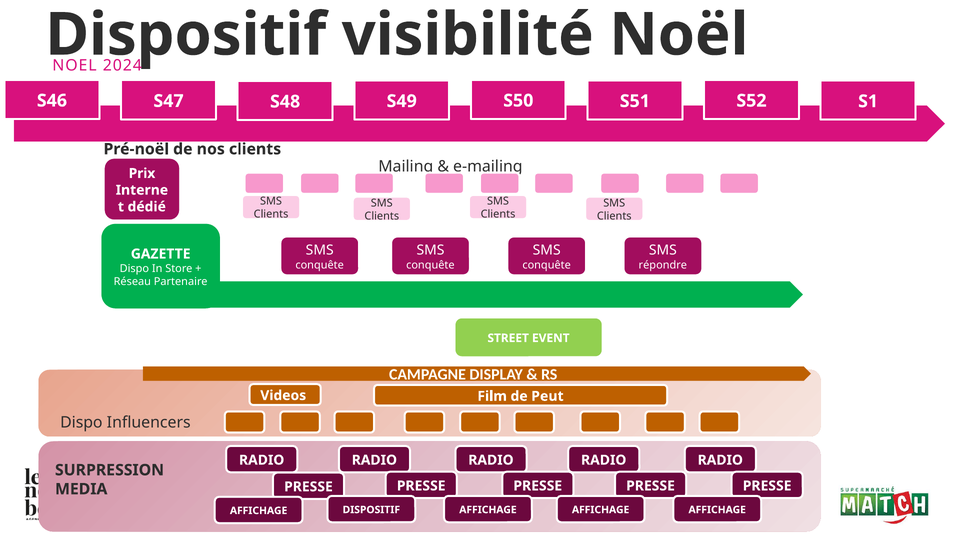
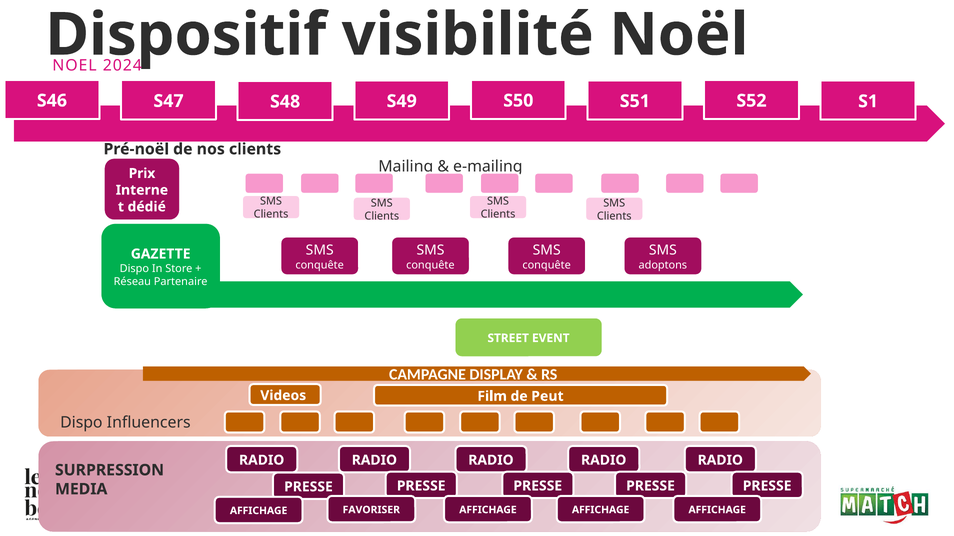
répondre: répondre -> adoptons (663, 265)
DISPOSITIF: DISPOSITIF -> FAVORISER (371, 510)
